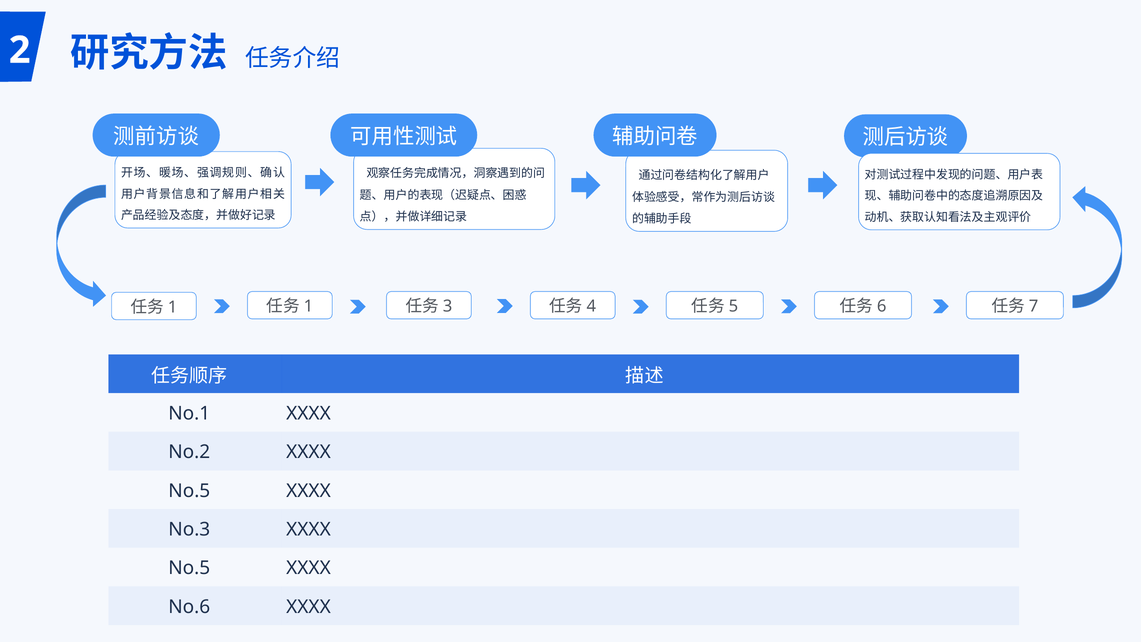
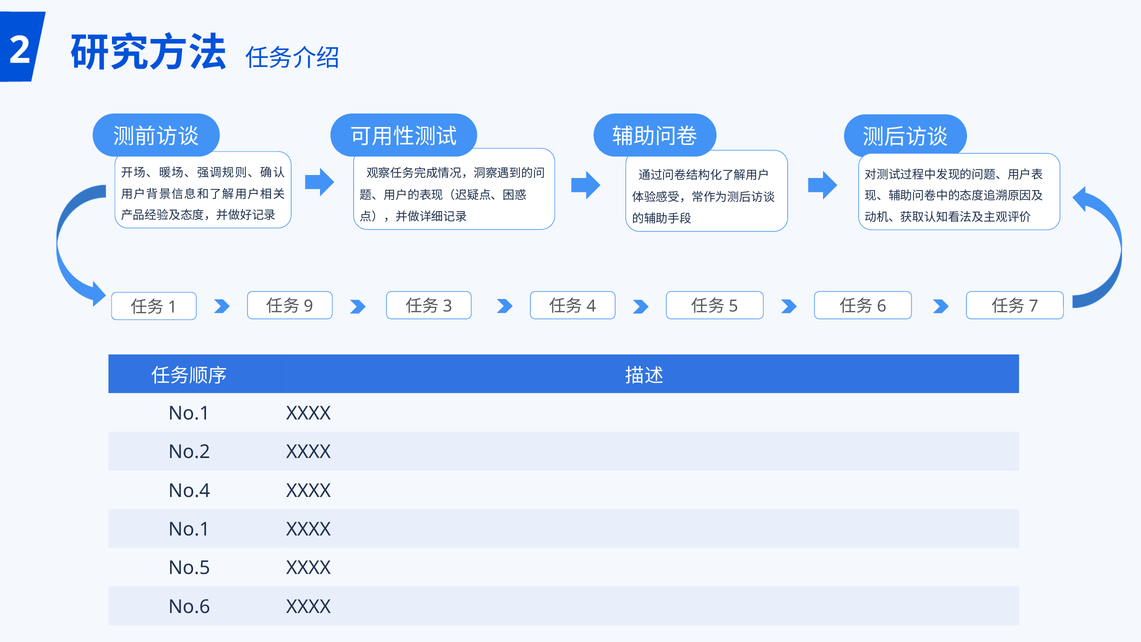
1: 1 -> 9 (308, 306)
No.5: No.5 -> No.4 (189, 491)
No.3: No.3 -> No.1 (189, 529)
